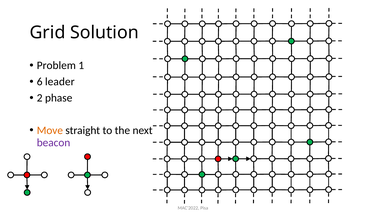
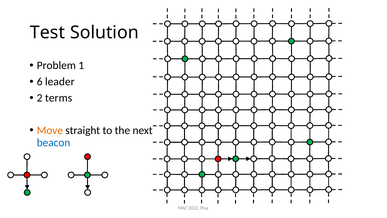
Grid: Grid -> Test (47, 33)
phase: phase -> terms (59, 98)
beacon colour: purple -> blue (54, 142)
